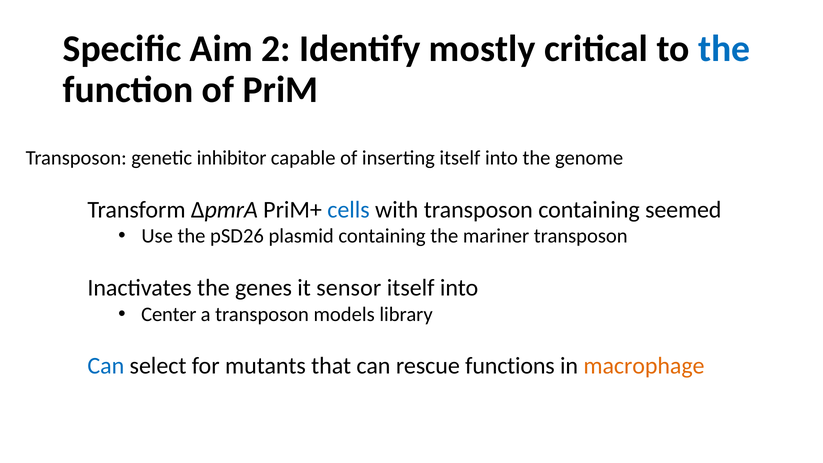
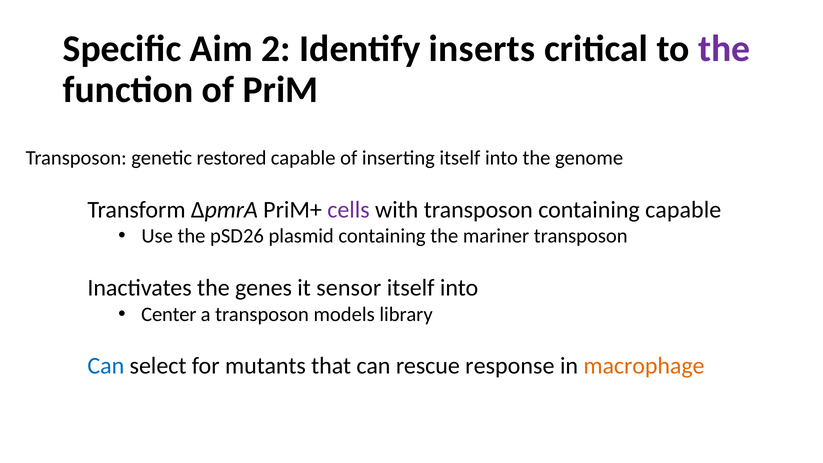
mostly: mostly -> inserts (482, 49)
the colour: blue -> purple (724, 49)
inhibitor: inhibitor -> restored (232, 158)
cells colour: blue -> purple (349, 210)
containing seemed: seemed -> capable (683, 210)
functions: functions -> response (510, 366)
